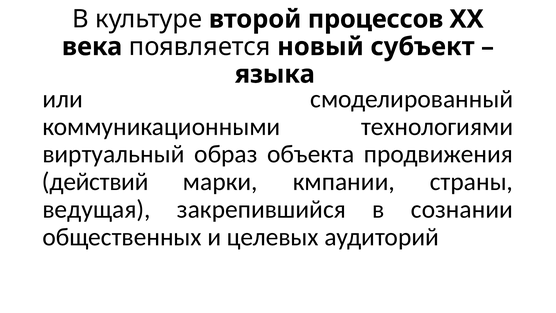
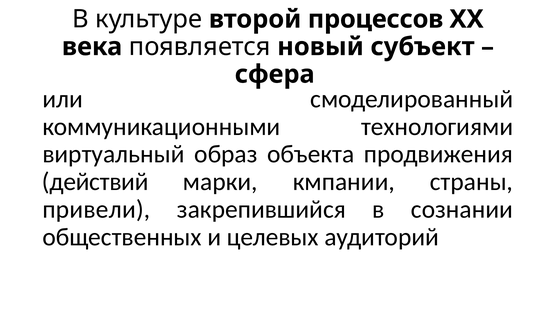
языка: языка -> сфера (275, 74)
ведущая: ведущая -> привели (96, 209)
